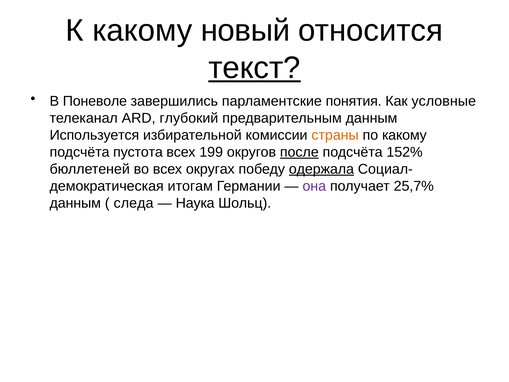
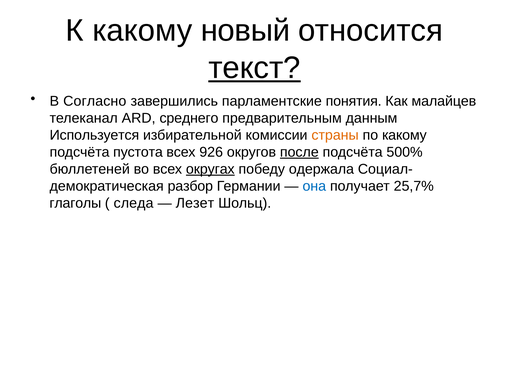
Поневоле: Поневоле -> Согласно (95, 101)
условные: условные -> малайцев (444, 101)
глубокий: глубокий -> среднего (189, 118)
199: 199 -> 926 (211, 152)
152%: 152% -> 500% (405, 152)
округах underline: none -> present (210, 169)
одержала underline: present -> none (321, 169)
итогам: итогам -> разбор (190, 186)
она colour: purple -> blue (314, 186)
данным: данным -> глаголы (75, 203)
Наука: Наука -> Лезет (195, 203)
